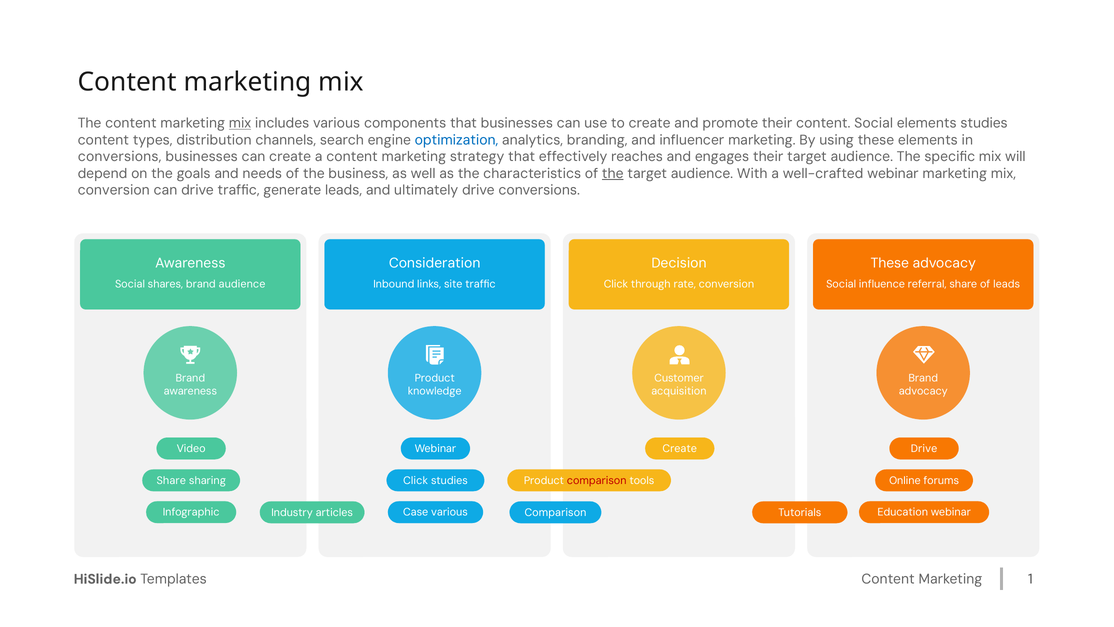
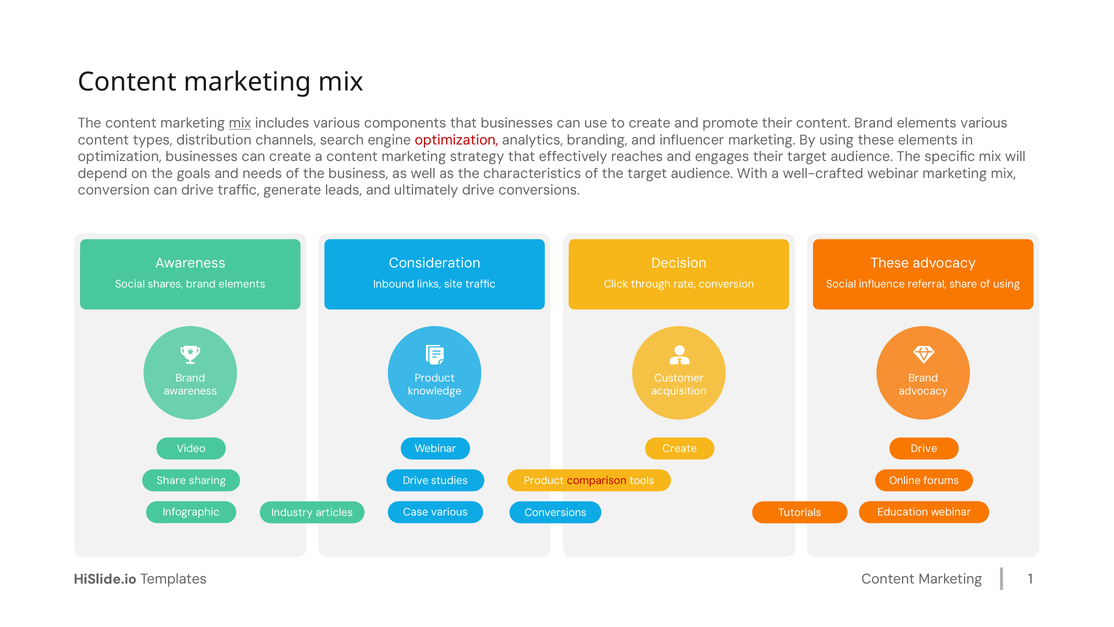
content Social: Social -> Brand (874, 123)
elements studies: studies -> various (984, 123)
optimization colour: blue -> red (456, 140)
conversions: conversions -> optimization (120, 157)
the underline: present -> none (613, 173)
shares brand audience: audience -> elements (242, 284)
of leads: leads -> using (1007, 284)
Click: Click -> Drive (416, 480)
Comparison: Comparison -> Conversions (556, 512)
